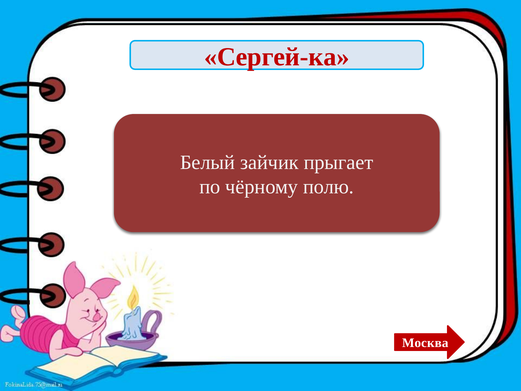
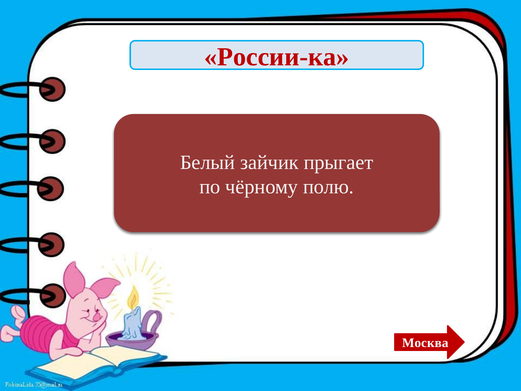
Сергей-ка: Сергей-ка -> России-ка (277, 57)
